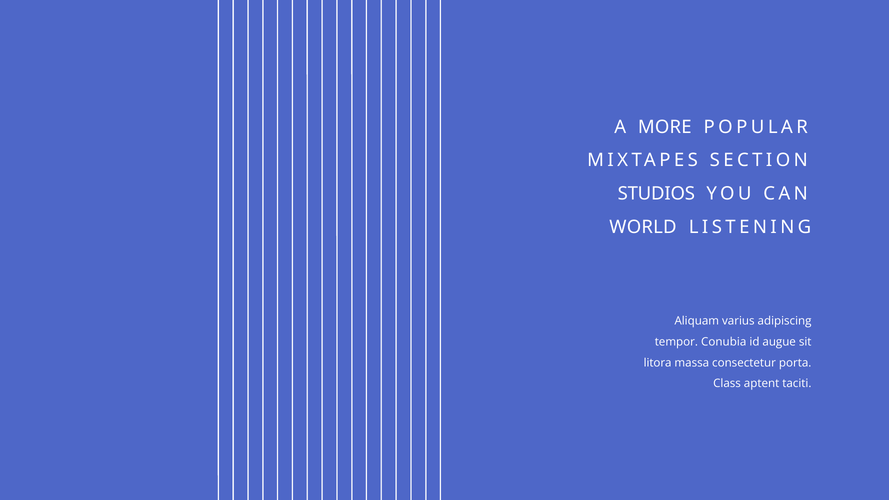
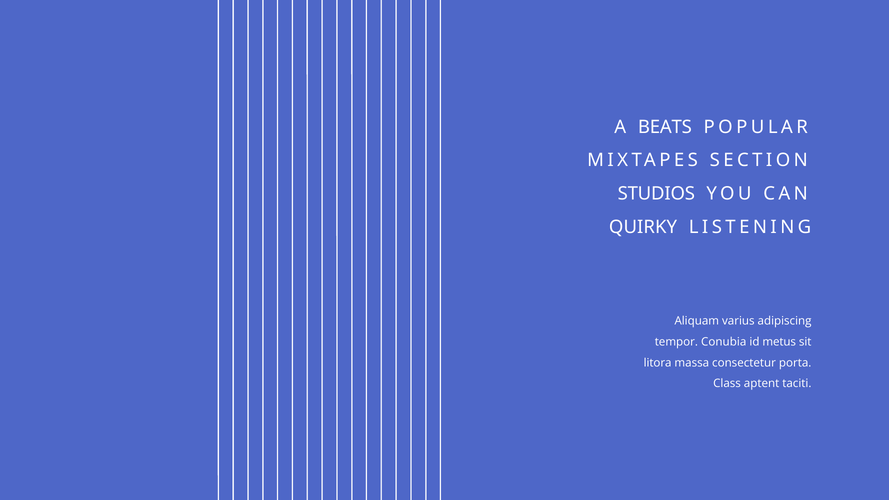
MORE: MORE -> BEATS (665, 127)
WORLD: WORLD -> QUIRKY (643, 227)
augue: augue -> metus (779, 342)
